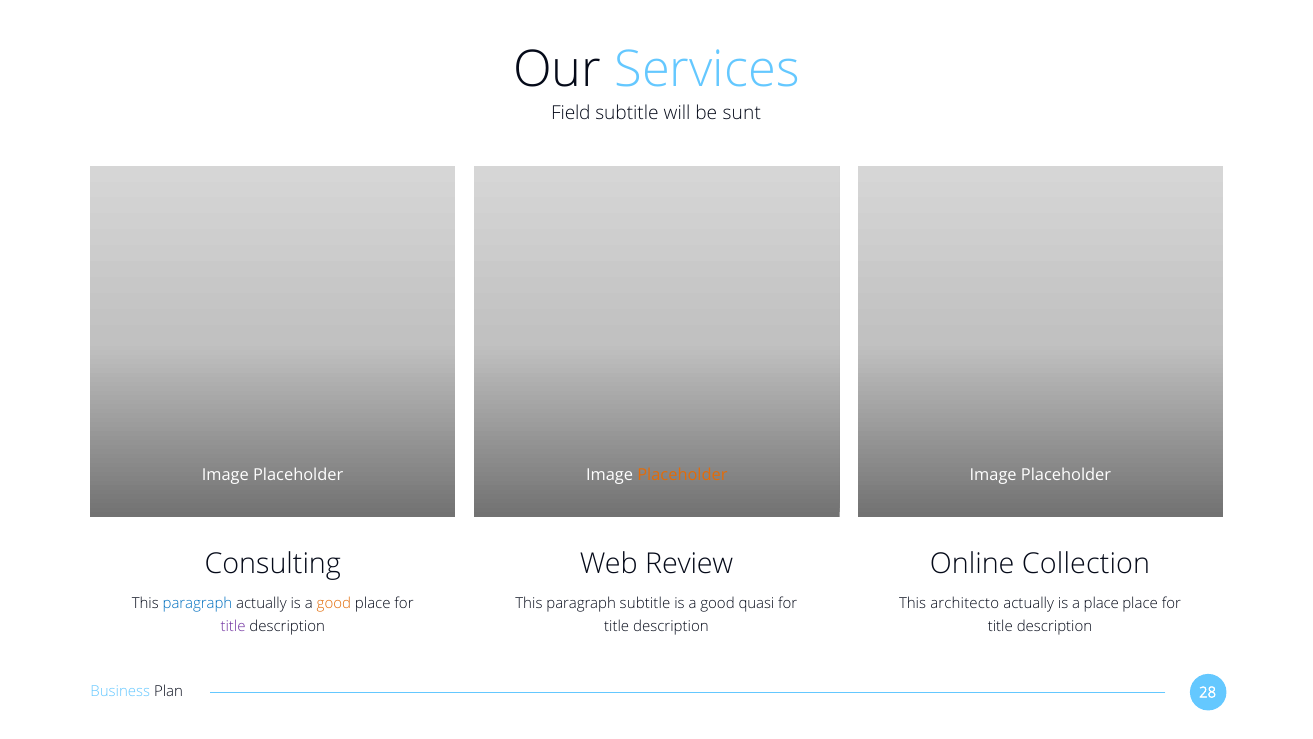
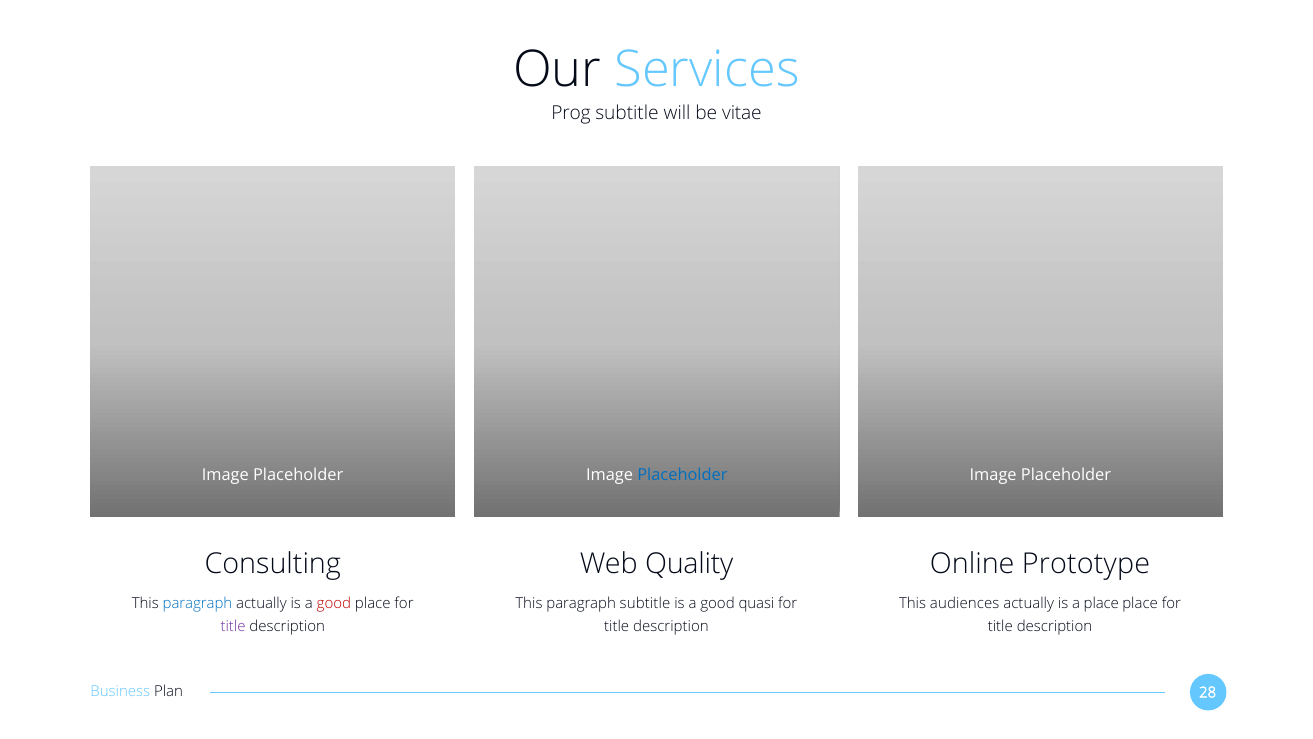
Field: Field -> Prog (571, 113)
sunt: sunt -> vitae (742, 113)
Placeholder colour: orange -> blue (682, 475)
Review: Review -> Quality (689, 563)
Collection: Collection -> Prototype (1086, 563)
good colour: orange -> red (334, 603)
architecto: architecto -> audiences (965, 603)
